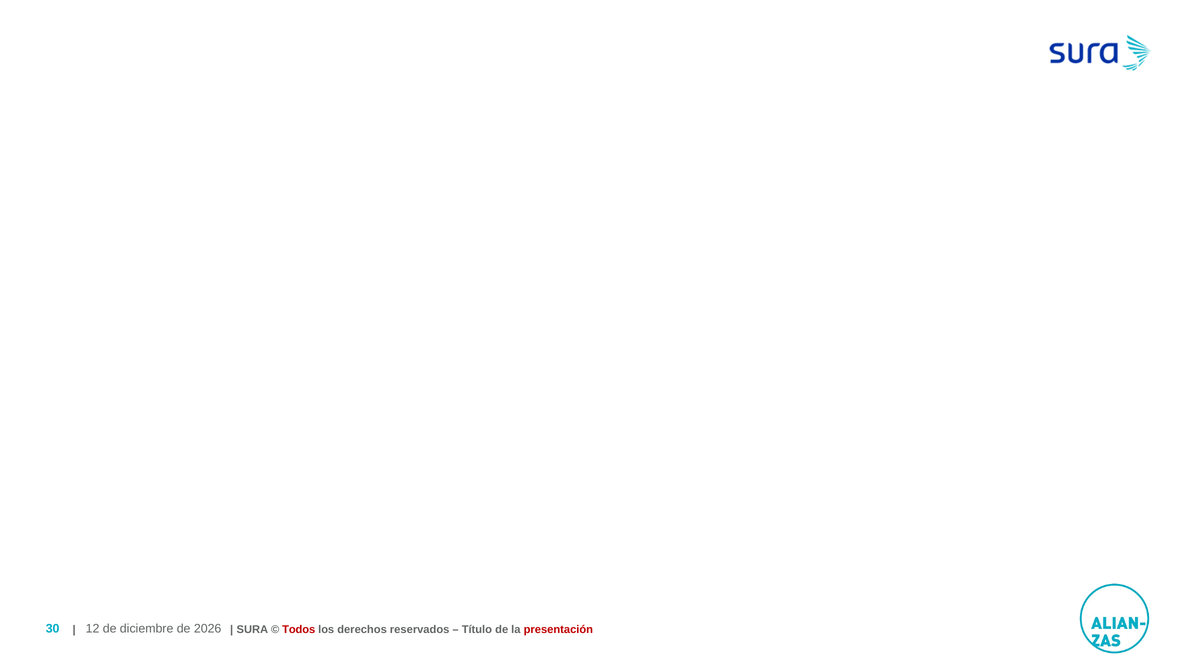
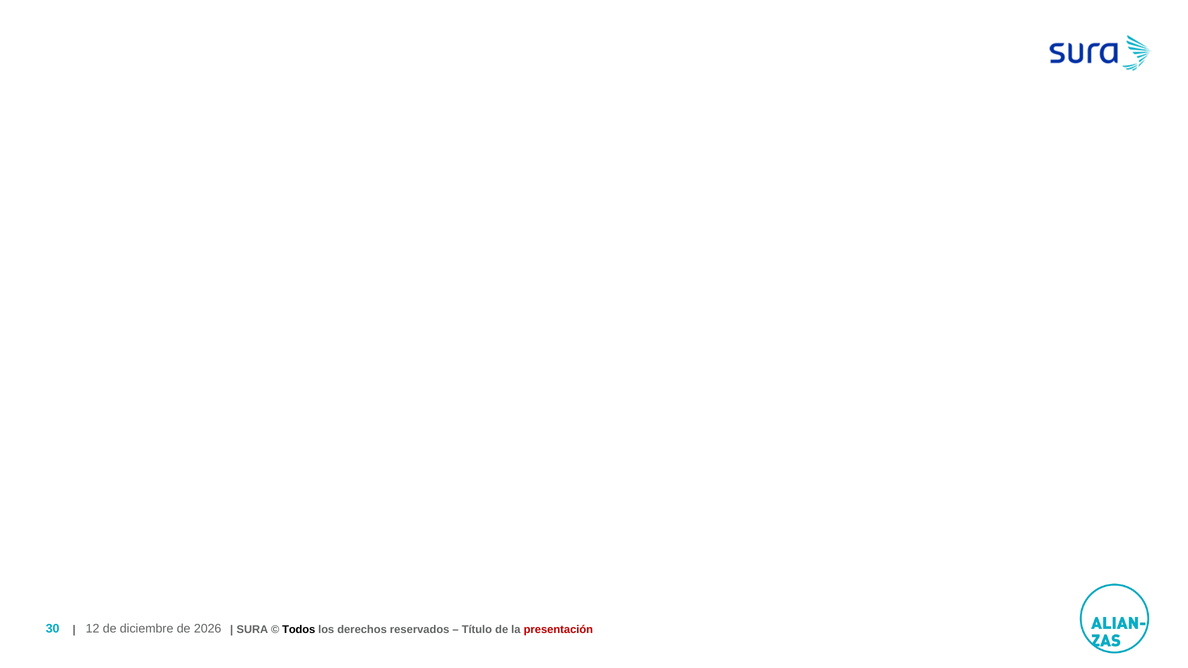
Todos colour: red -> black (299, 630)
